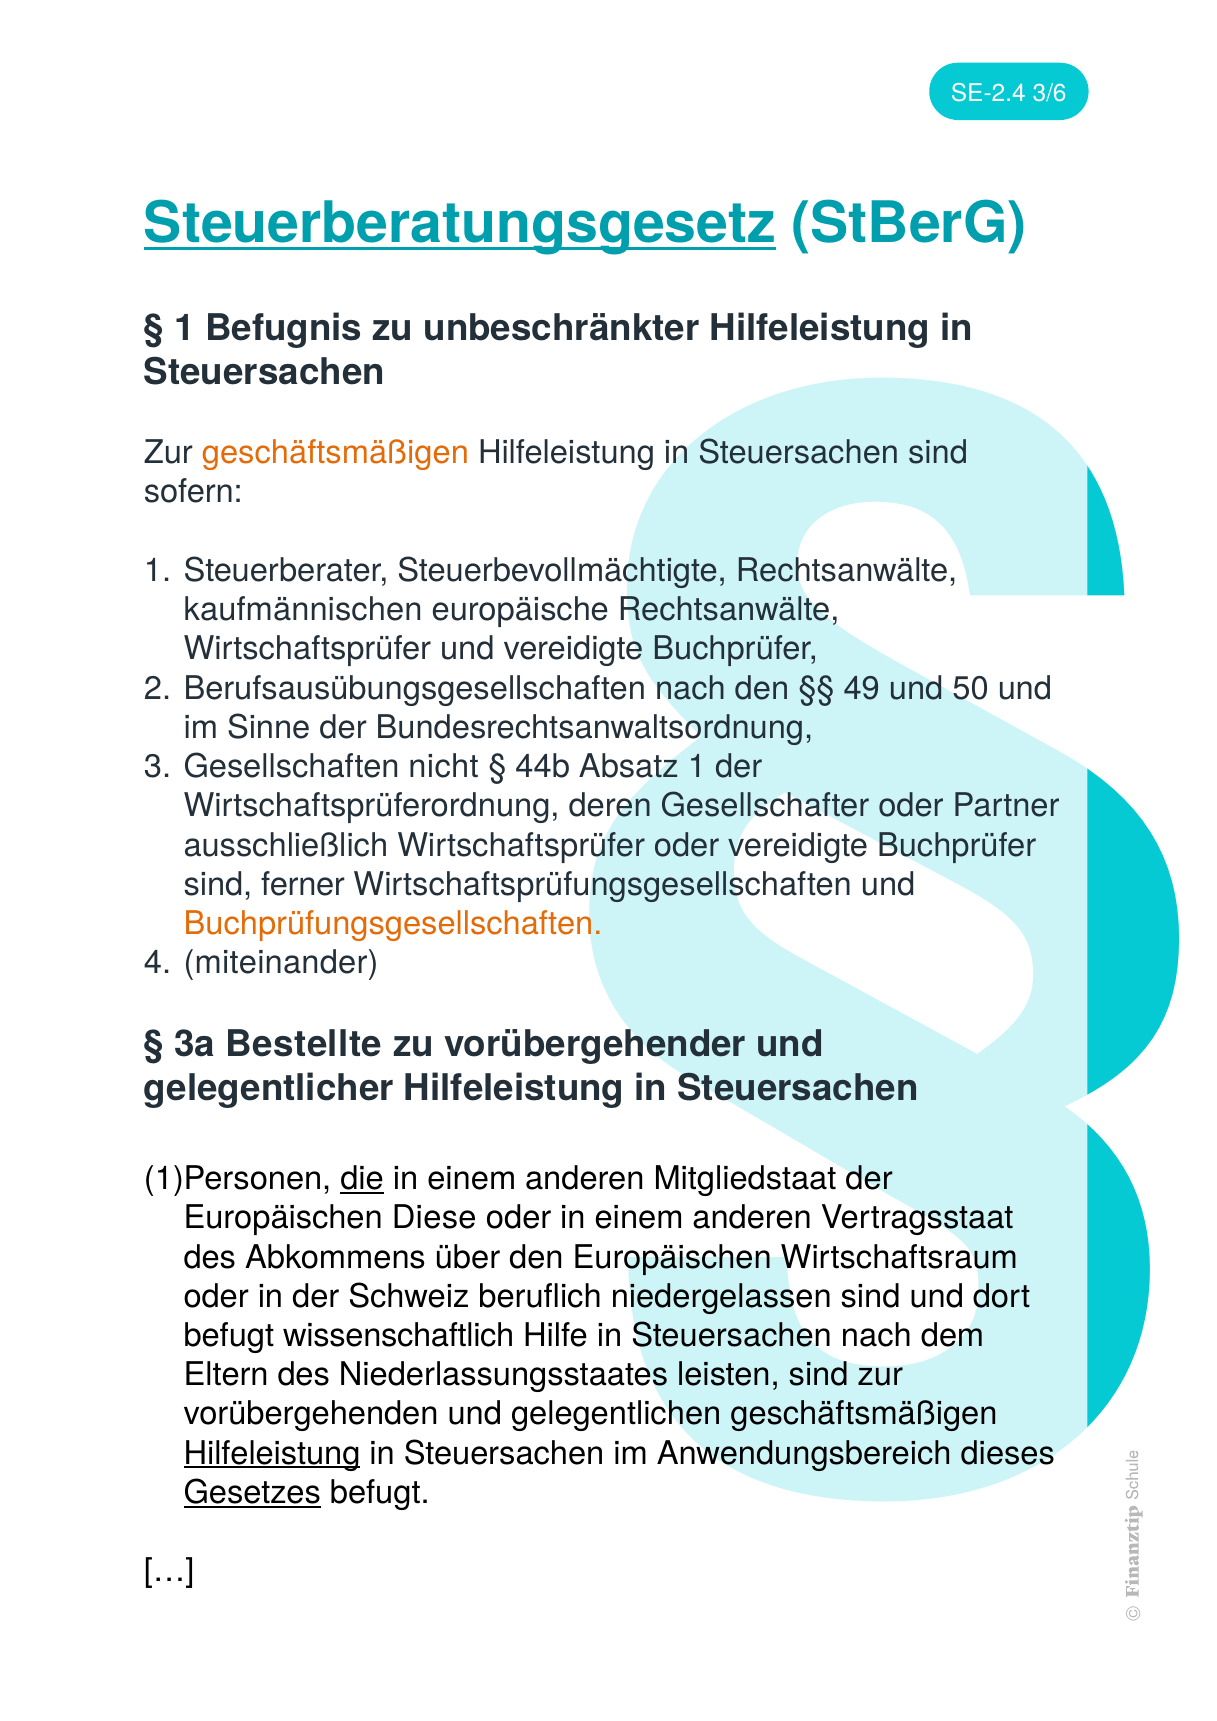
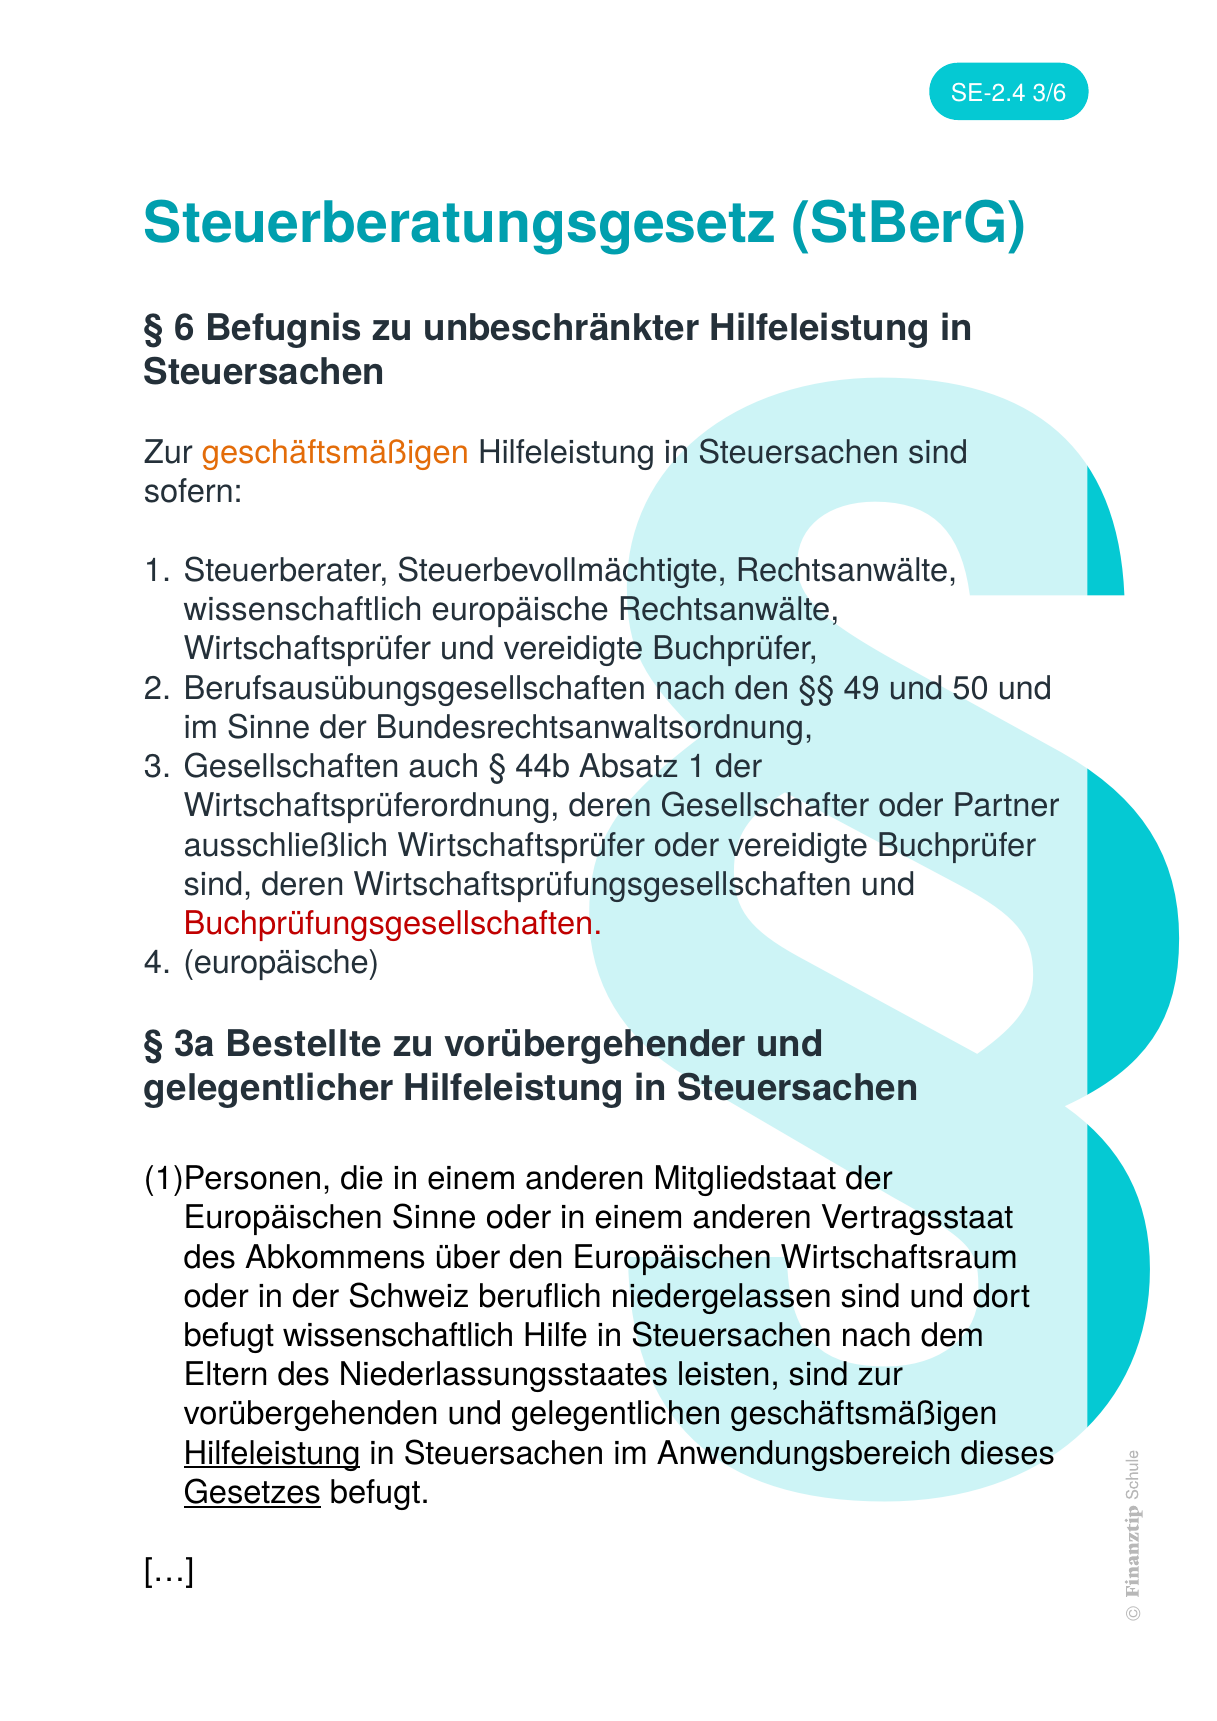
Steuerberatungsgesetz underline: present -> none (460, 224)
1: 1 -> 6 (185, 328)
kaufmännischen: kaufmännischen -> wissenschaftlich (303, 610)
nicht: nicht -> auch (444, 767)
sind ferner: ferner -> deren (303, 885)
Buchprüfungsgesellschaften colour: orange -> red (393, 924)
miteinander: miteinander -> europäische (281, 963)
die underline: present -> none (362, 1179)
Europäischen Diese: Diese -> Sinne (434, 1218)
